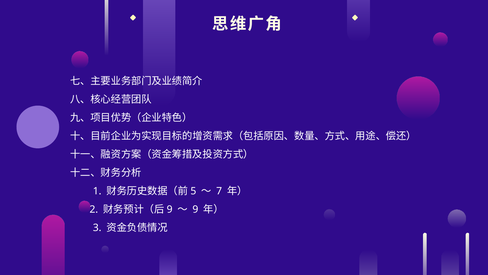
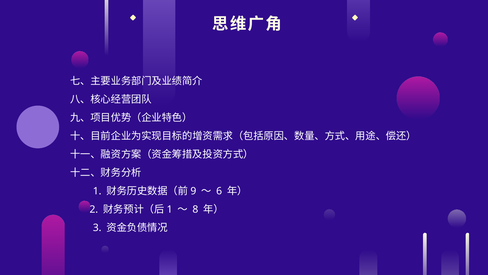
5: 5 -> 9 (193, 191)
7: 7 -> 6 (219, 191)
9: 9 -> 1 (170, 209)
9: 9 -> 8 (195, 209)
